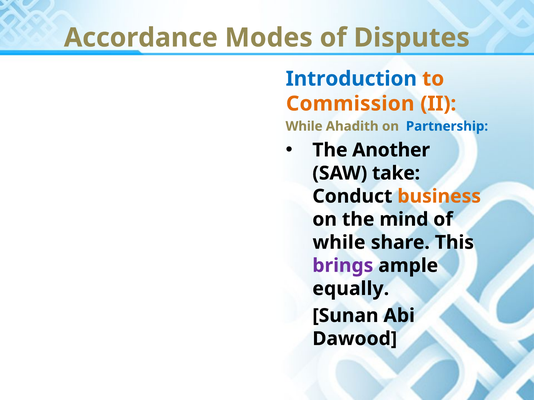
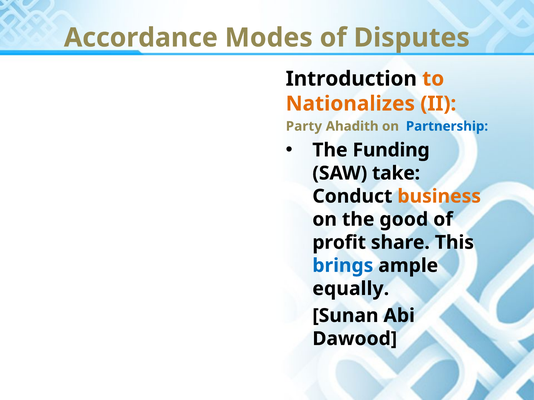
Introduction colour: blue -> black (351, 79)
Commission: Commission -> Nationalizes (350, 104)
While: While -> Party (304, 126)
Another: Another -> Funding (391, 150)
mind: mind -> good (404, 220)
while: while -> profit (339, 243)
brings colour: purple -> blue (343, 266)
